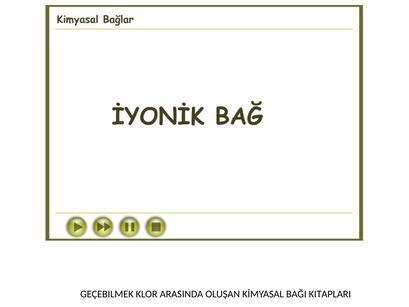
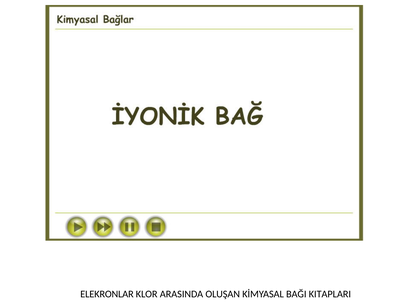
GEÇEBILMEK: GEÇEBILMEK -> ELEKRONLAR (107, 294)
